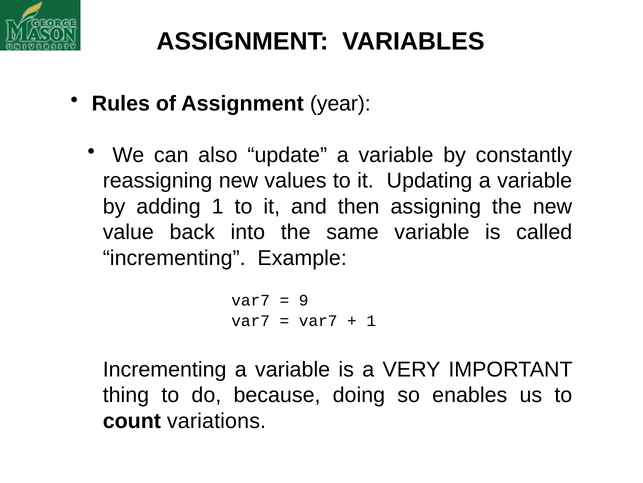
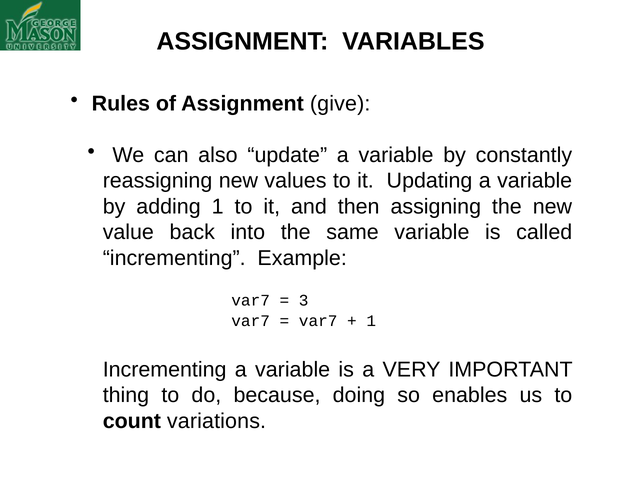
year: year -> give (340, 103)
9: 9 -> 3 (304, 300)
